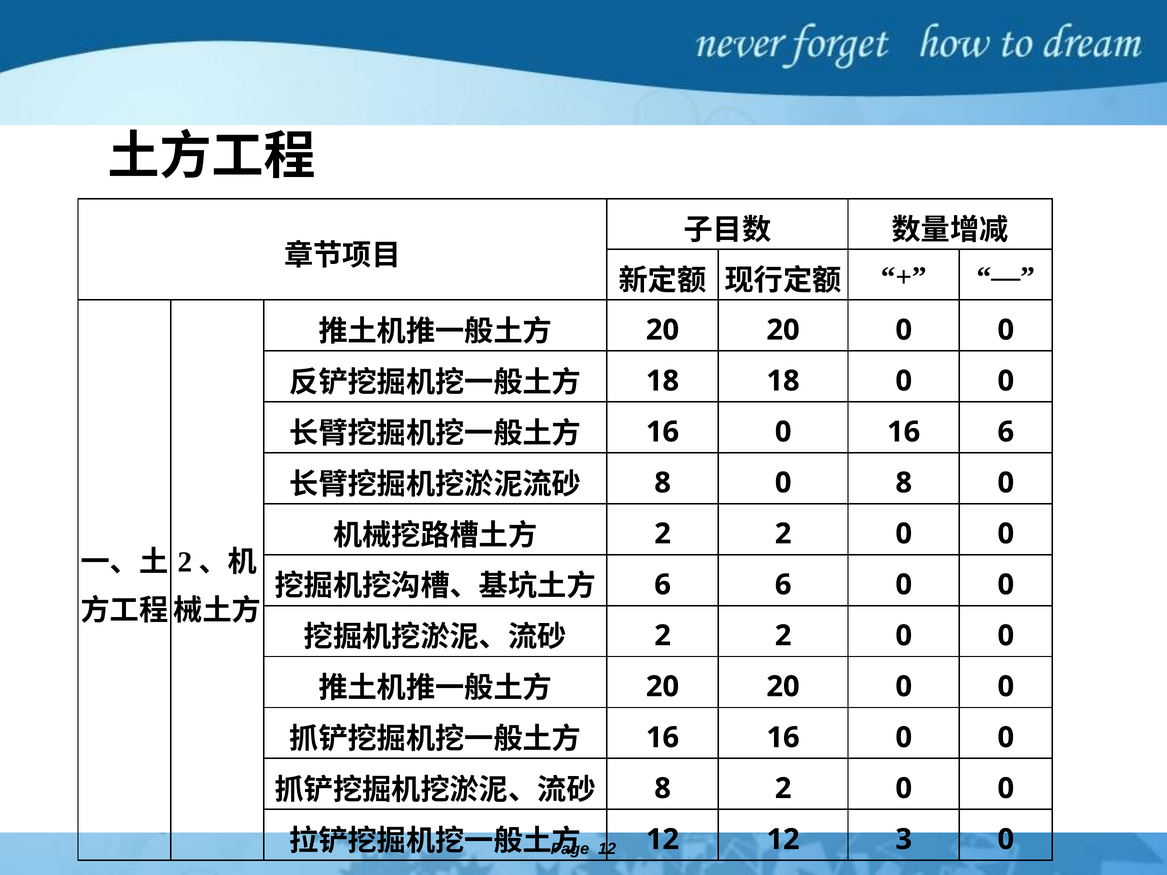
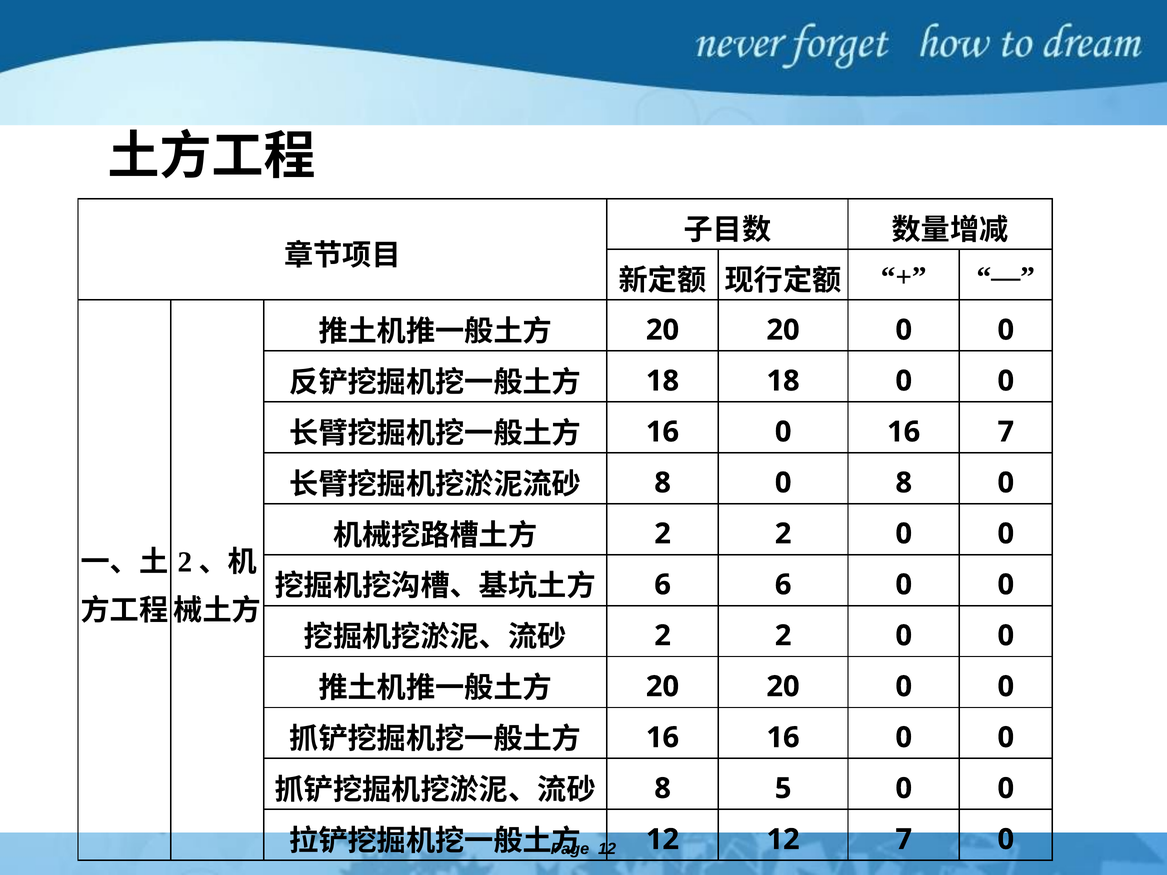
16 6: 6 -> 7 (1006, 432)
8 2: 2 -> 5 (783, 789)
12 3: 3 -> 7 (904, 840)
